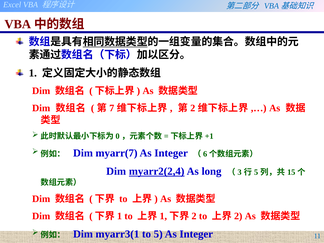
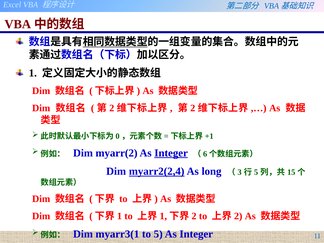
7: 7 -> 2 (112, 108)
myarr(7: myarr(7 -> myarr(2 (117, 153)
Integer underline: none -> present (171, 153)
